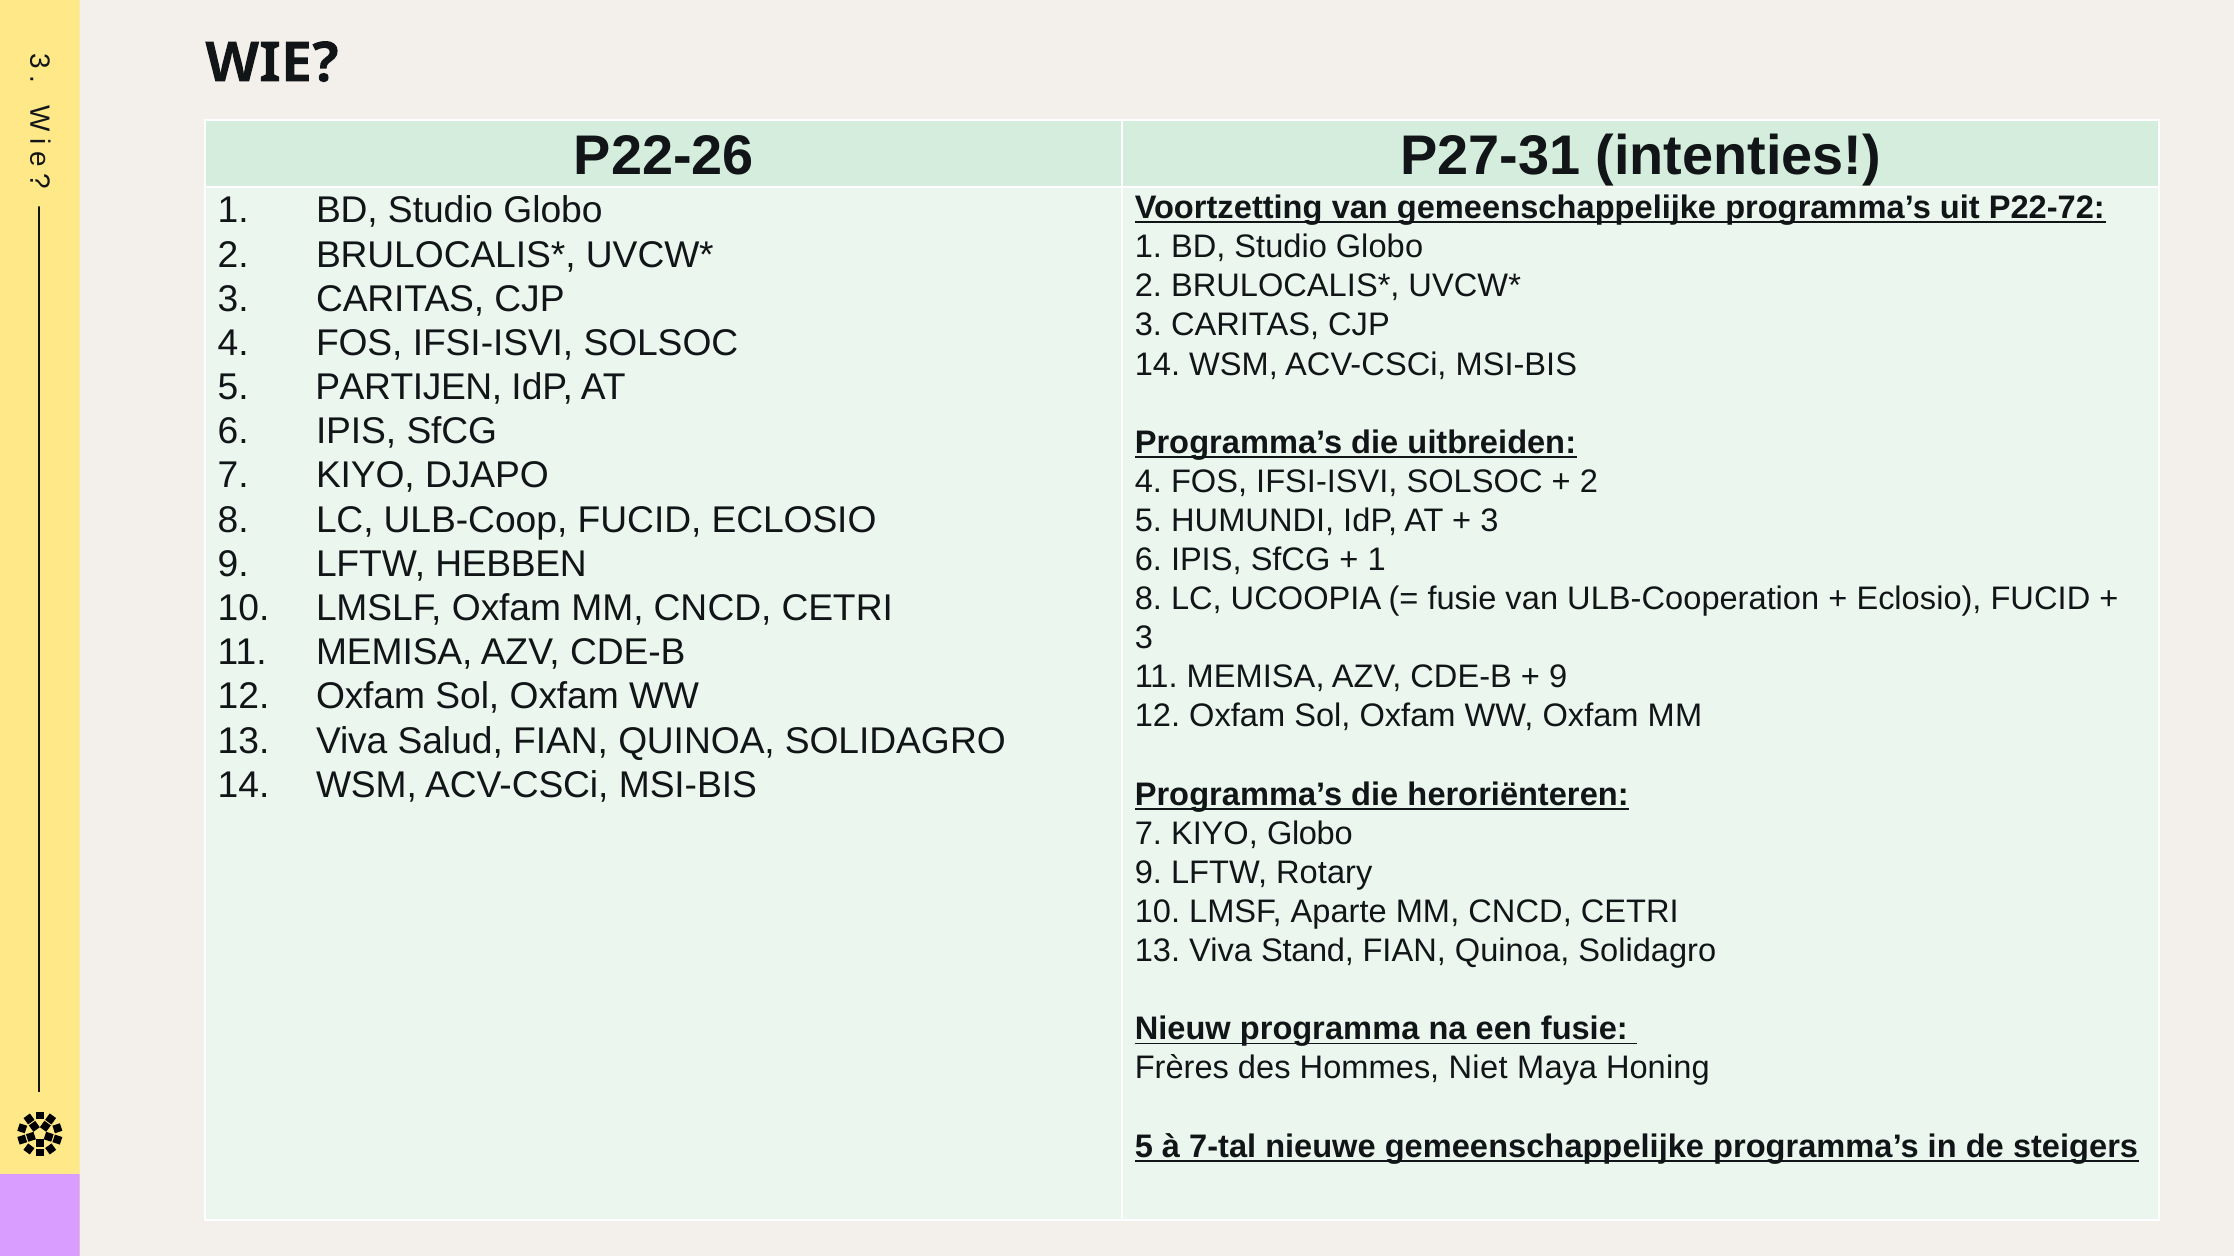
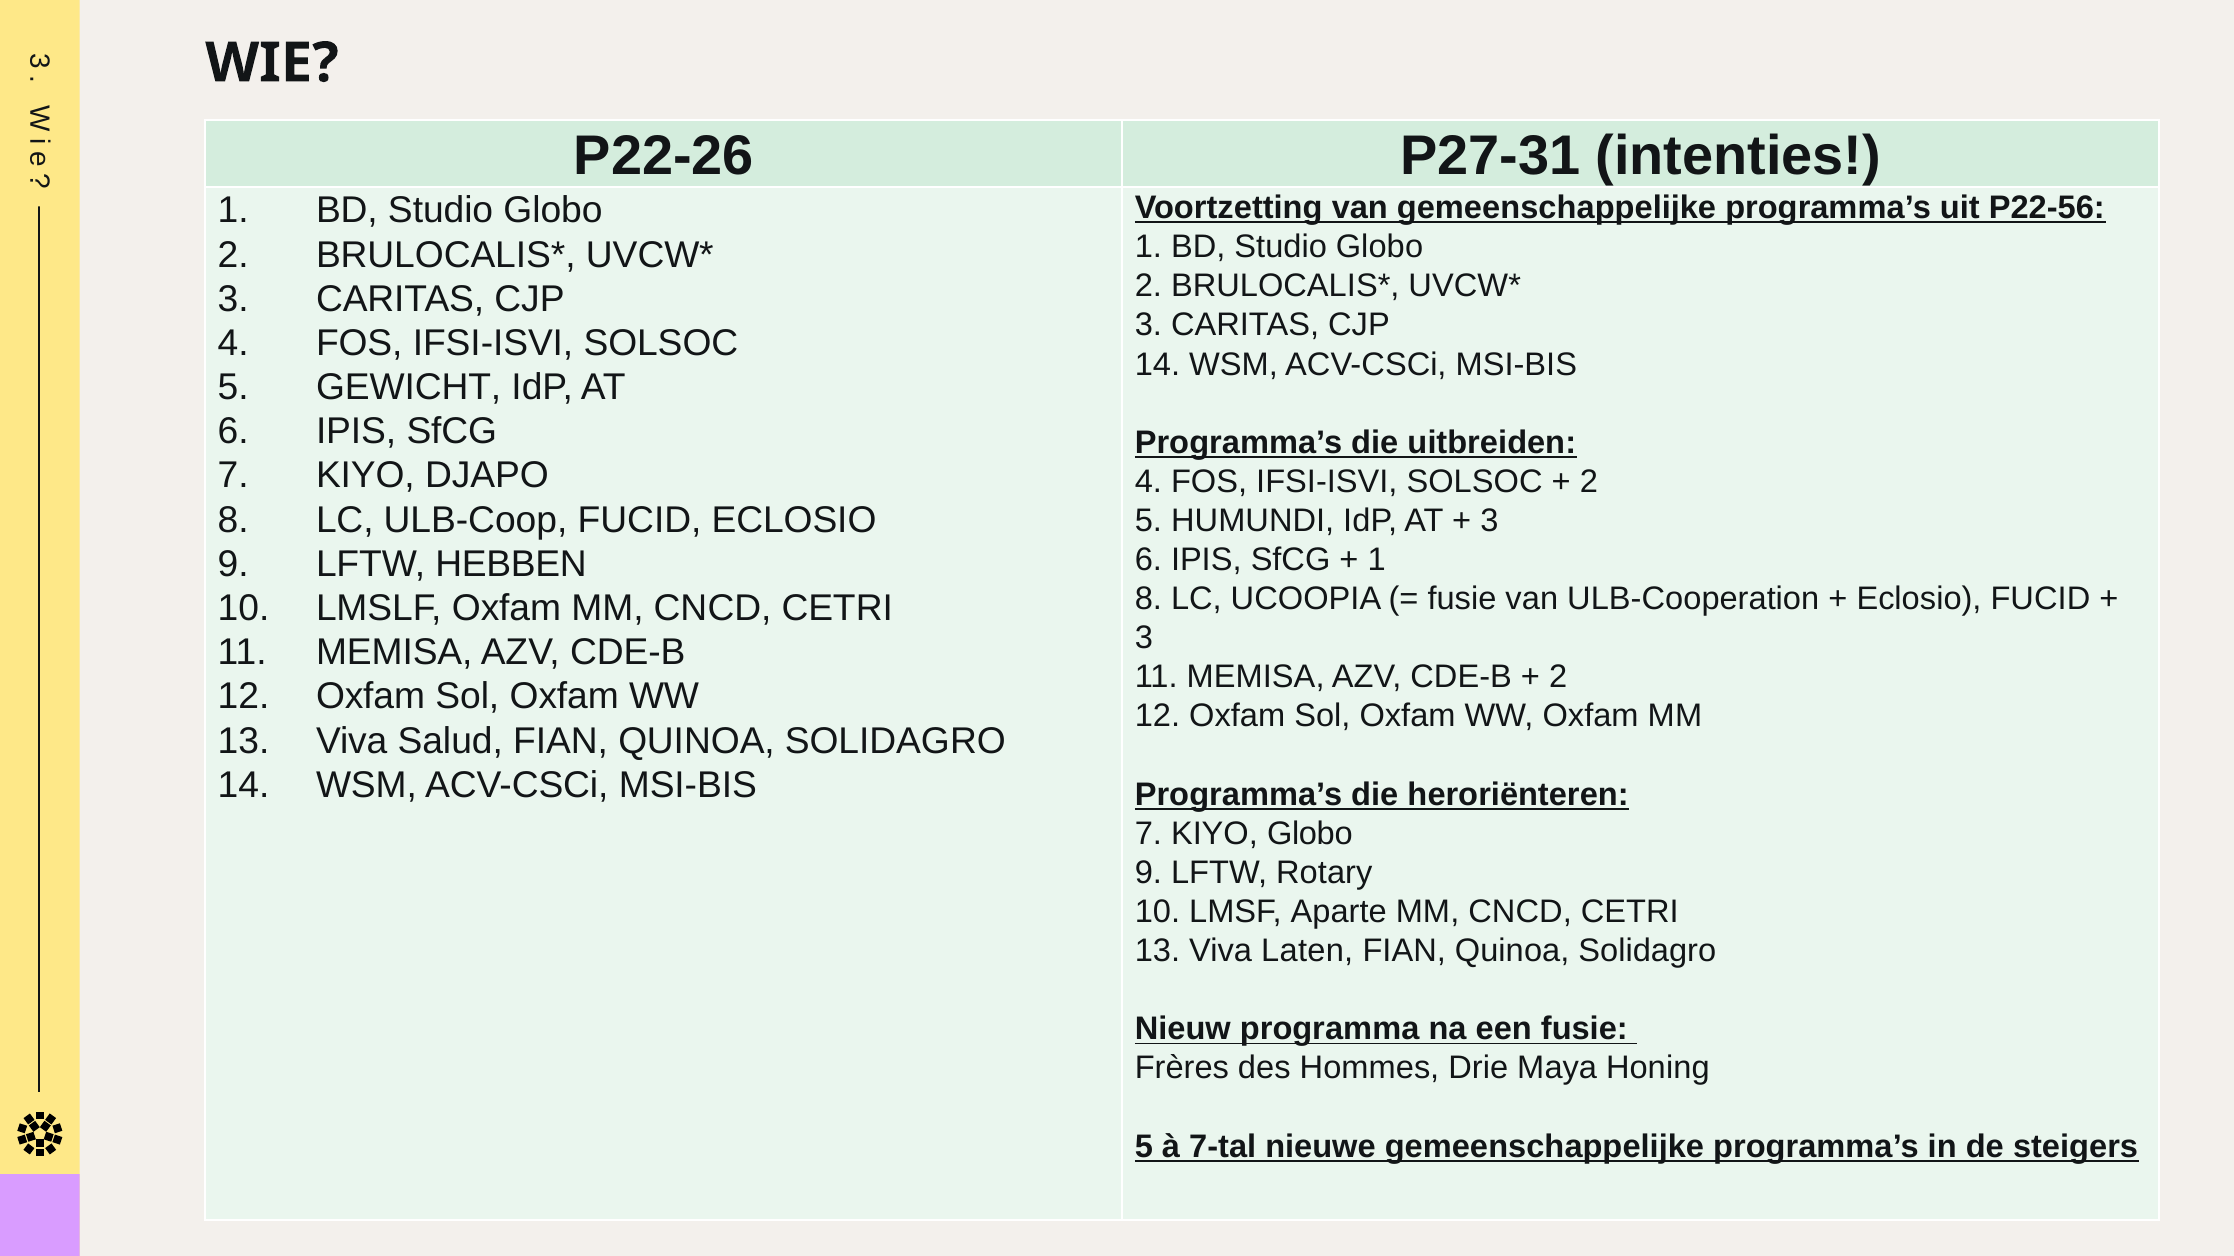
P22-72: P22-72 -> P22-56 (2047, 208)
PARTIJEN: PARTIJEN -> GEWICHT (409, 388)
9: 9 -> 2 (1558, 677)
Stand: Stand -> Laten (1307, 951)
Niet: Niet -> Drie (1478, 1069)
